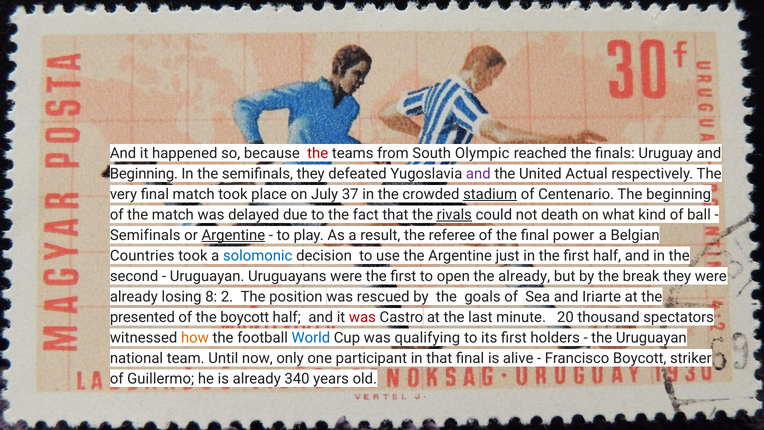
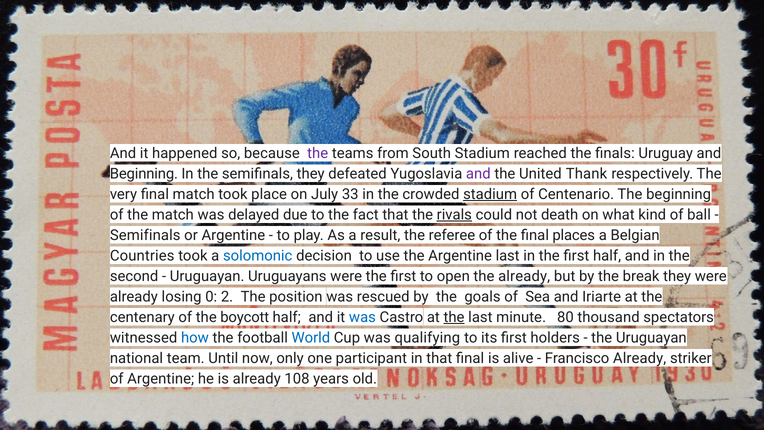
the colour: red -> purple (318, 153)
South Olympic: Olympic -> Stadium (482, 153)
Actual: Actual -> Thank (586, 174)
37: 37 -> 33 (350, 194)
Argentine underline: present -> none (233, 235)
power: power -> places (574, 235)
Argentine just: just -> last (508, 255)
8: 8 -> 0 (211, 296)
presented: presented -> centenary (142, 317)
was colour: red -> blue (362, 317)
the underline: none -> present (454, 317)
20: 20 -> 80 (565, 317)
how colour: orange -> blue (195, 337)
Francisco Boycott: Boycott -> Already (640, 358)
of Guillermo: Guillermo -> Argentine (161, 378)
340: 340 -> 108 (297, 378)
